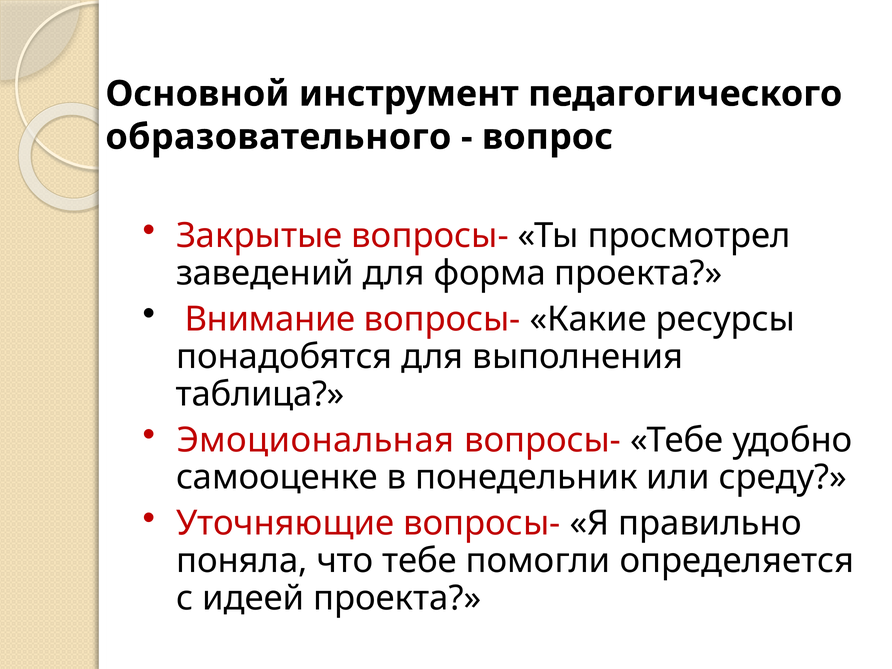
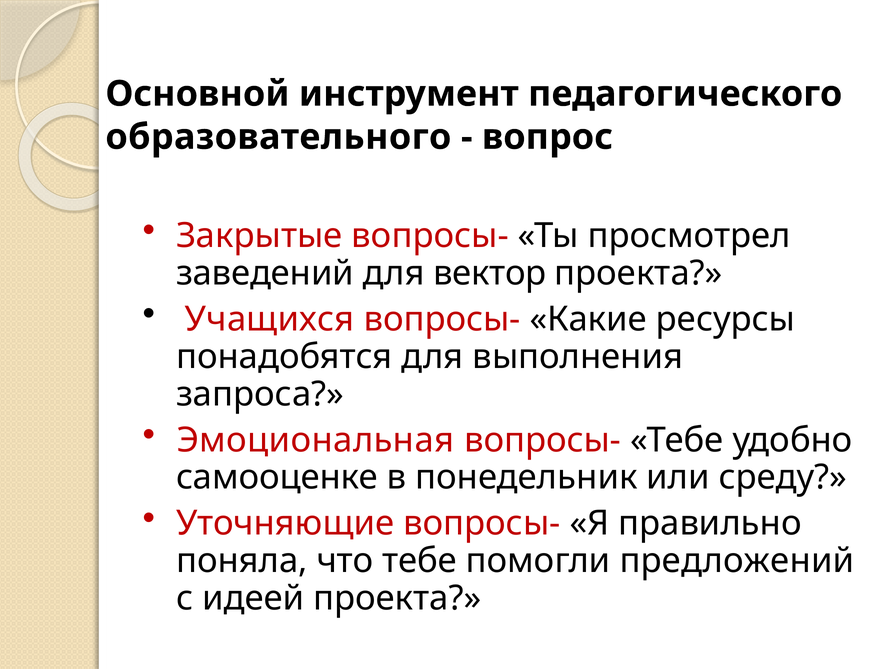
форма: форма -> вектор (490, 273)
Внимание: Внимание -> Учащихся (270, 319)
таблица: таблица -> запроса (260, 394)
определяется: определяется -> предложений (737, 561)
